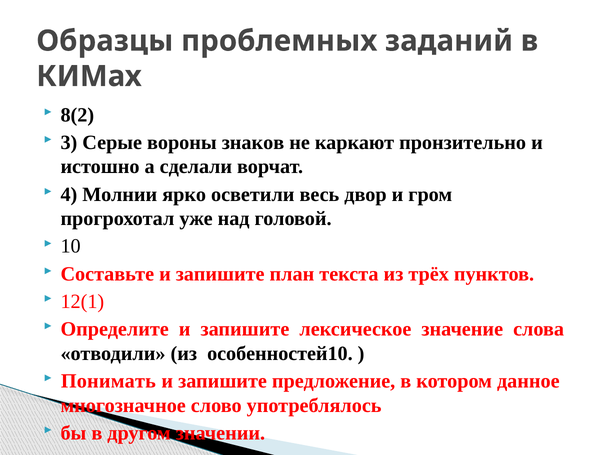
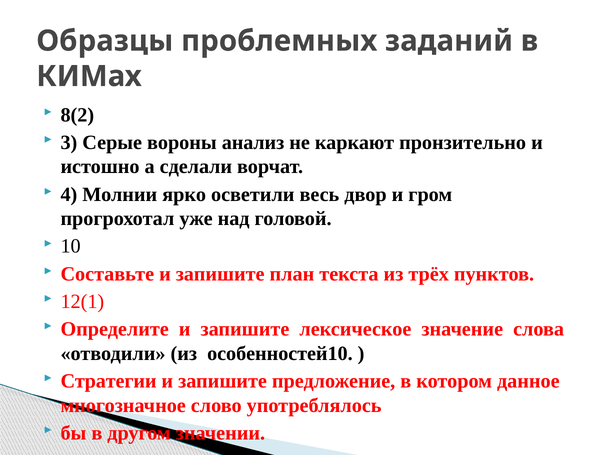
знаков: знаков -> анализ (253, 142)
Понимать: Понимать -> Стратегии (109, 381)
